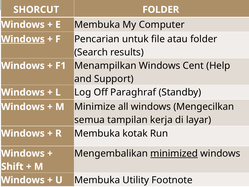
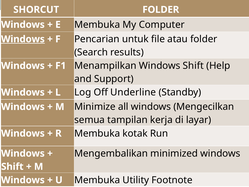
Windows Cent: Cent -> Shift (193, 66)
Paraghraf: Paraghraf -> Underline (133, 92)
minimized underline: present -> none (174, 153)
